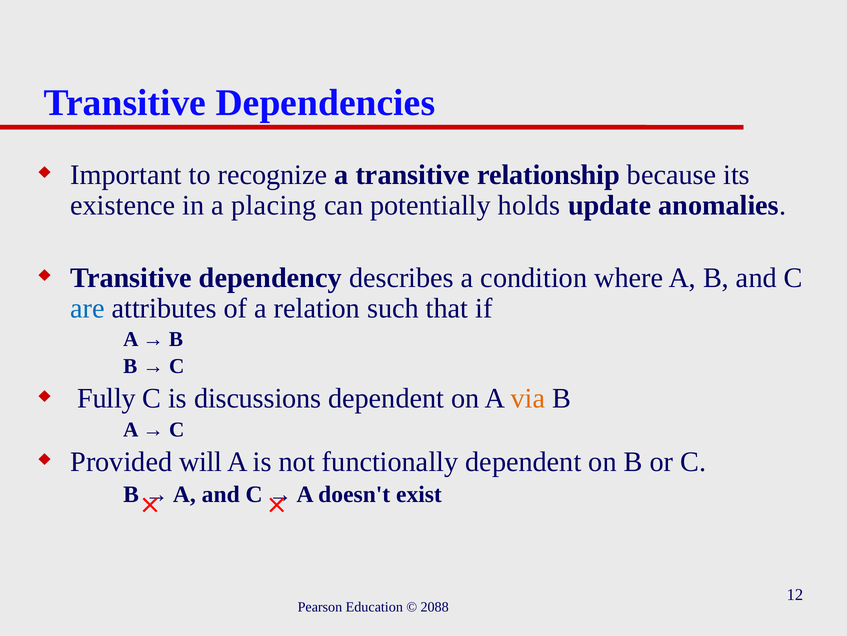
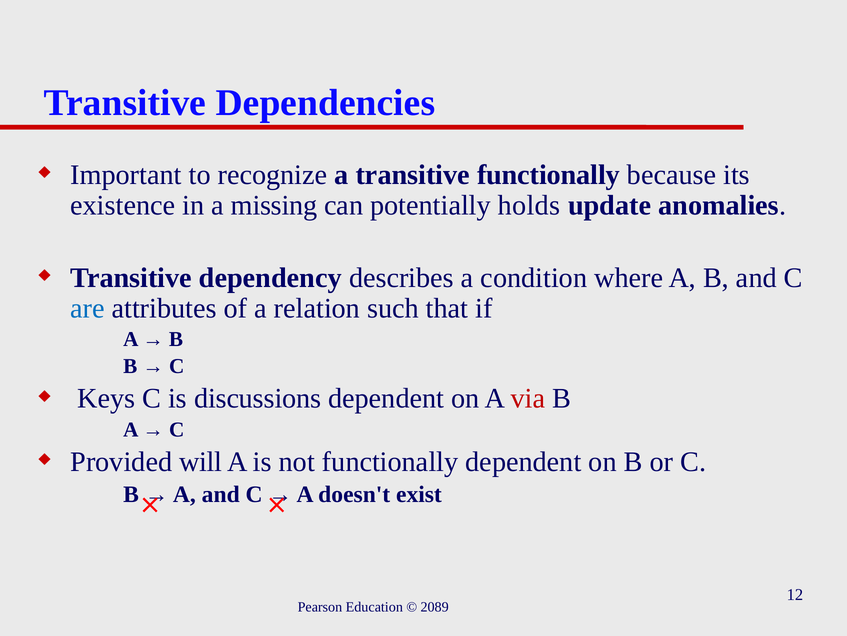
transitive relationship: relationship -> functionally (548, 175)
placing: placing -> missing (274, 205)
Fully: Fully -> Keys (106, 398)
via colour: orange -> red (528, 398)
2088: 2088 -> 2089 (435, 606)
